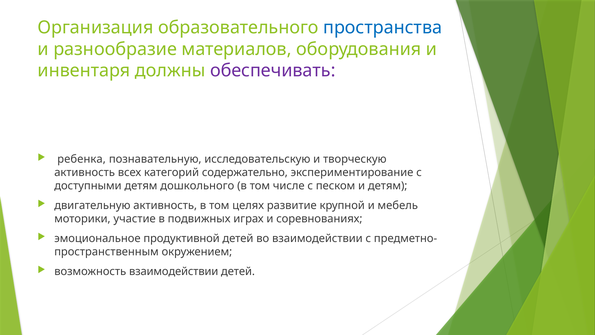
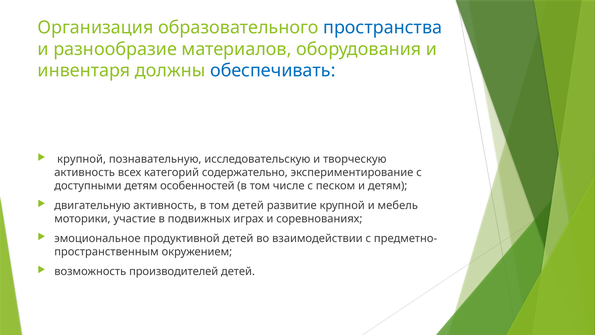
обеспечивать colour: purple -> blue (273, 71)
ребенка: ребенка -> крупной (82, 159)
дошкольного: дошкольного -> особенностей (197, 186)
том целях: целях -> детей (248, 205)
возможность взаимодействии: взаимодействии -> производителей (174, 271)
